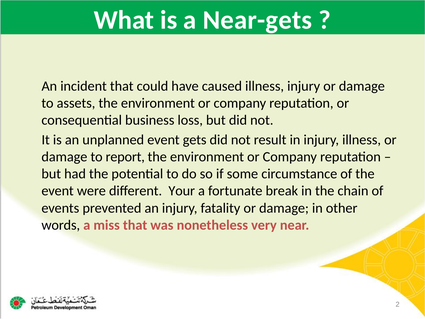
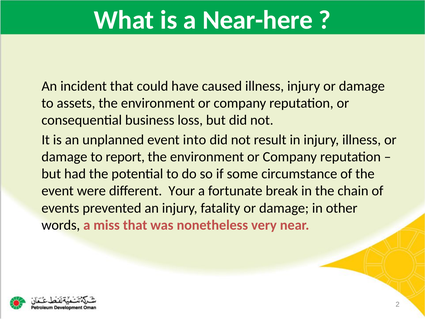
Near-gets: Near-gets -> Near-here (258, 20)
gets: gets -> into (195, 140)
